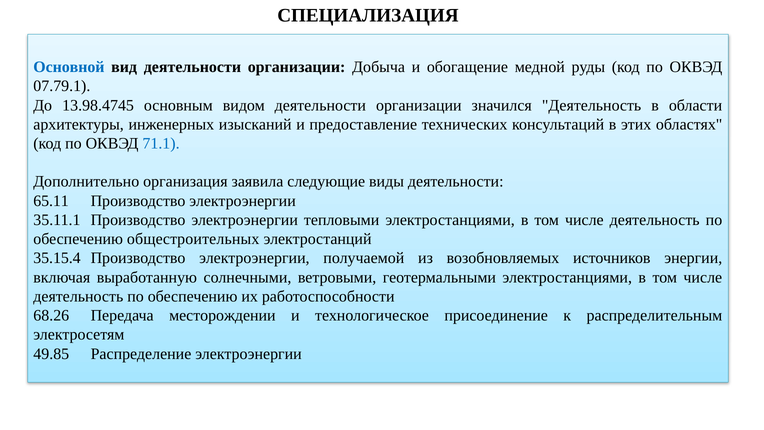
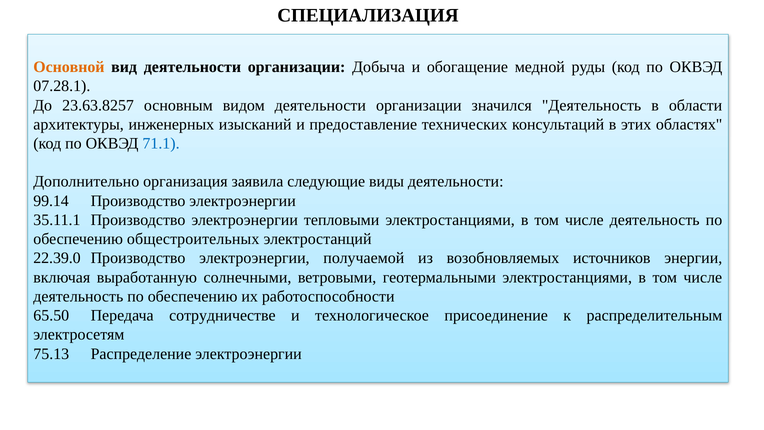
Основной colour: blue -> orange (69, 67)
07.79.1: 07.79.1 -> 07.28.1 (62, 86)
13.98.4745: 13.98.4745 -> 23.63.8257 (98, 105)
65.11: 65.11 -> 99.14 (51, 201)
35.15.4: 35.15.4 -> 22.39.0 (57, 258)
68.26: 68.26 -> 65.50 (51, 315)
месторождении: месторождении -> сотрудничестве (222, 315)
49.85: 49.85 -> 75.13 (51, 354)
